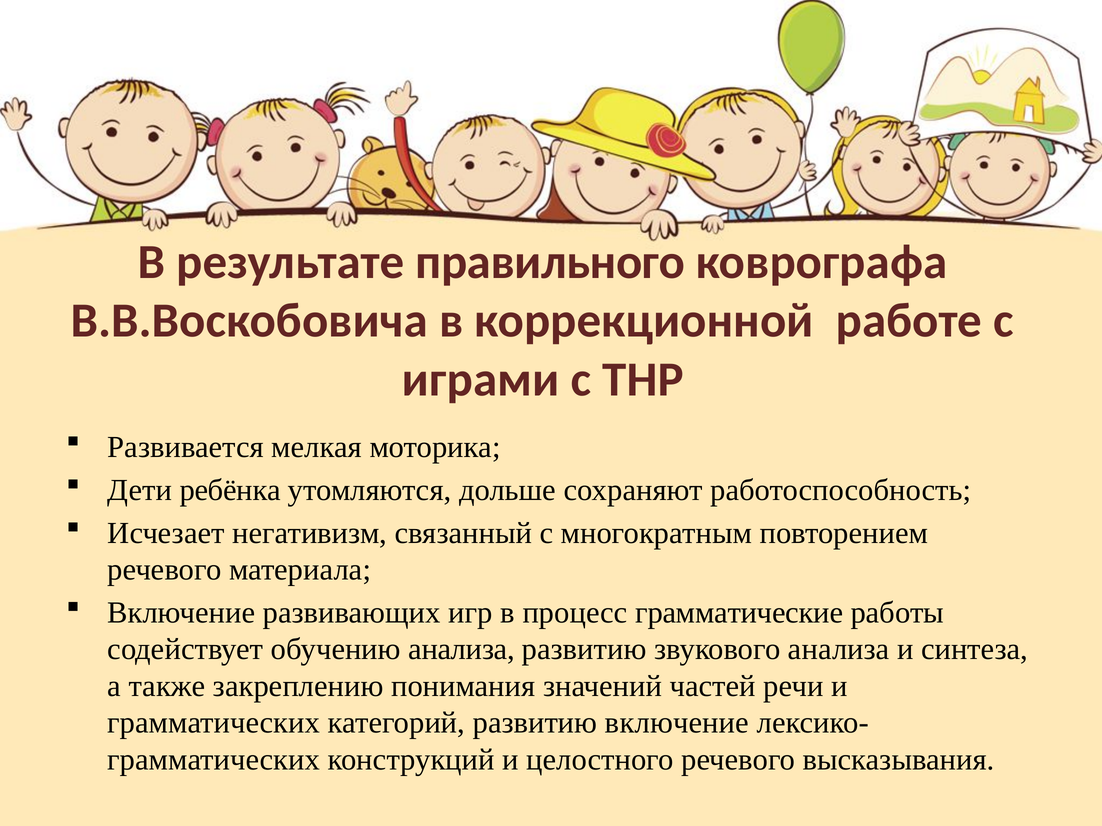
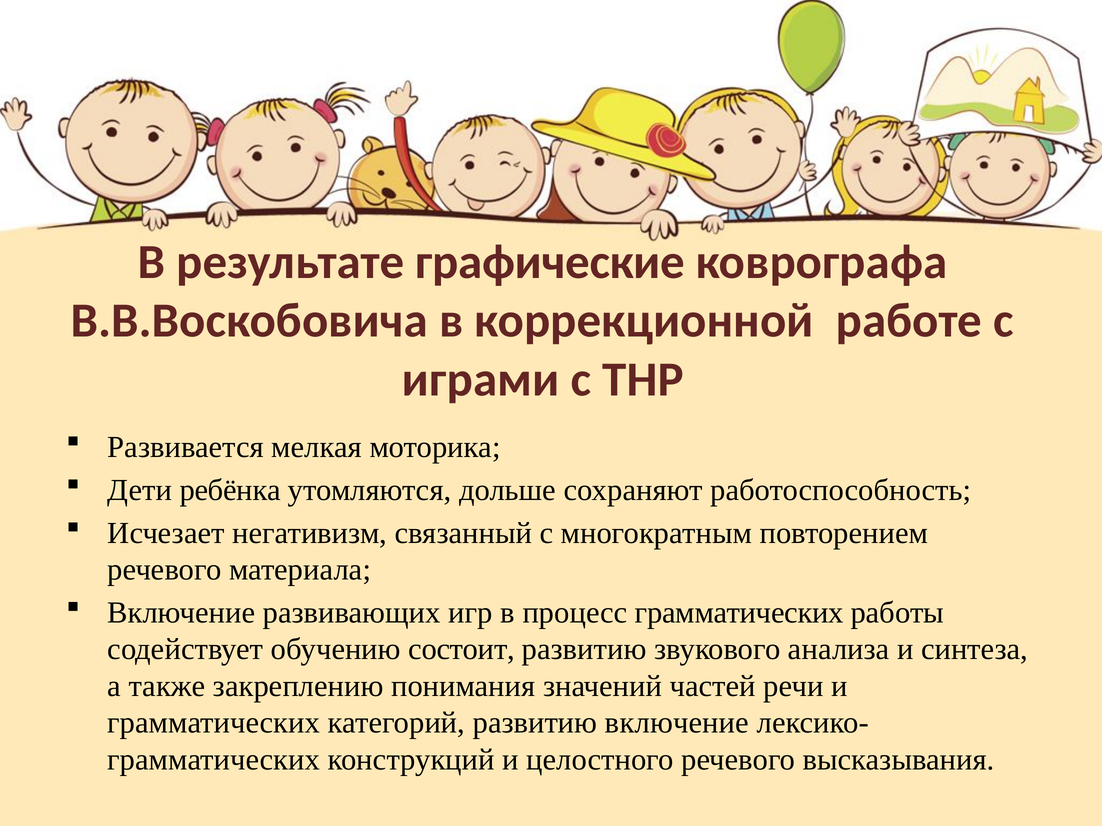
правильного: правильного -> графические (550, 262)
процесс грамматические: грамматические -> грамматических (739, 613)
обучению анализа: анализа -> состоит (462, 650)
